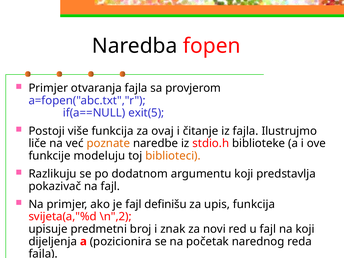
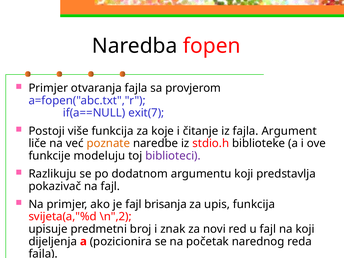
exit(5: exit(5 -> exit(7 (146, 113)
ovaj: ovaj -> koje (163, 131)
Ilustrujmo: Ilustrujmo -> Argument (289, 131)
biblioteci colour: orange -> purple (173, 156)
definišu: definišu -> brisanja (166, 204)
